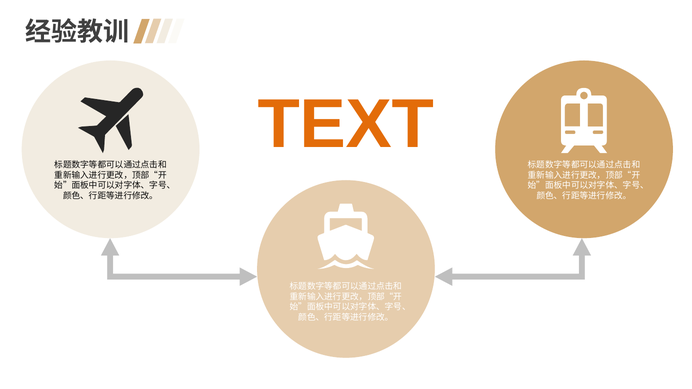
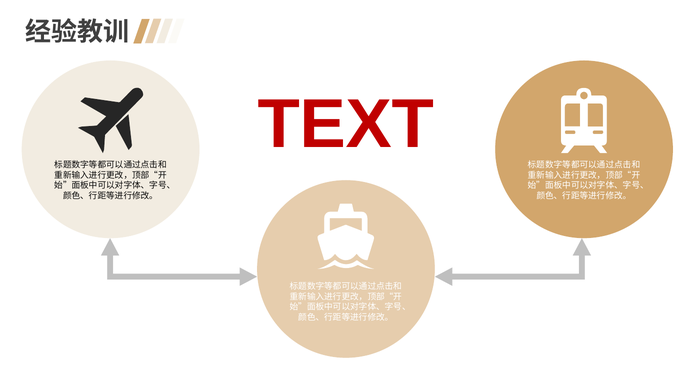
TEXT colour: orange -> red (346, 124)
